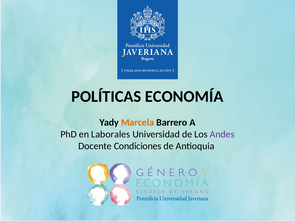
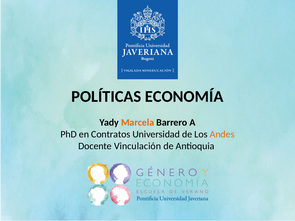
Laborales: Laborales -> Contratos (111, 134)
Andes colour: purple -> orange (222, 134)
Condiciones: Condiciones -> Vinculación (138, 146)
